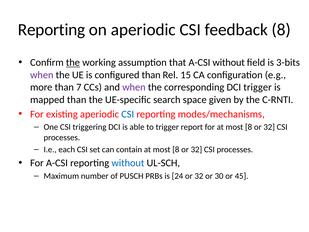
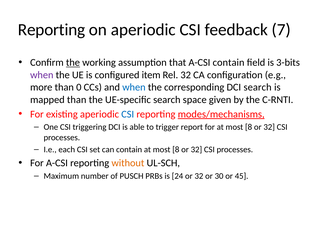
feedback 8: 8 -> 7 (281, 30)
A-CSI without: without -> contain (229, 63)
configured than: than -> item (151, 75)
Rel 15: 15 -> 32 (186, 75)
7: 7 -> 0 (79, 87)
when colour: purple -> blue (134, 87)
DCI trigger: trigger -> search (258, 87)
modes/mechanisms underline: none -> present (221, 114)
without colour: blue -> orange (128, 163)
